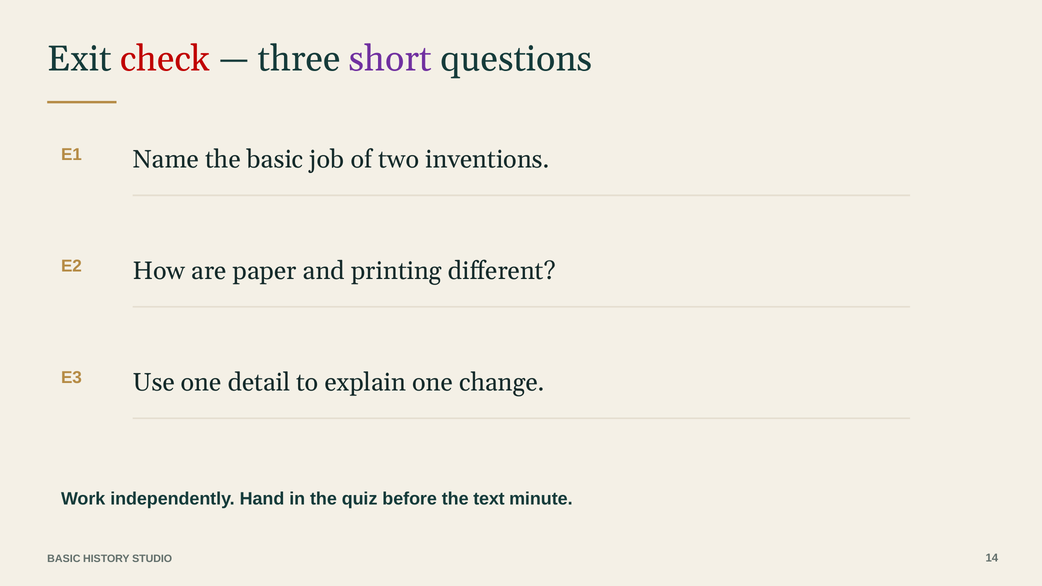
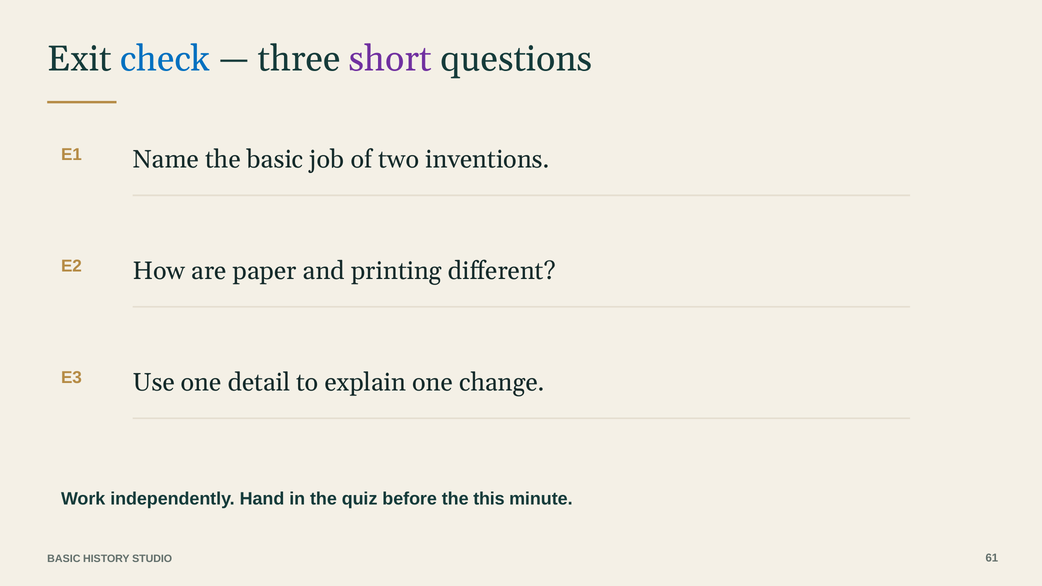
check colour: red -> blue (165, 59)
text: text -> this (489, 499)
14: 14 -> 61 (992, 558)
